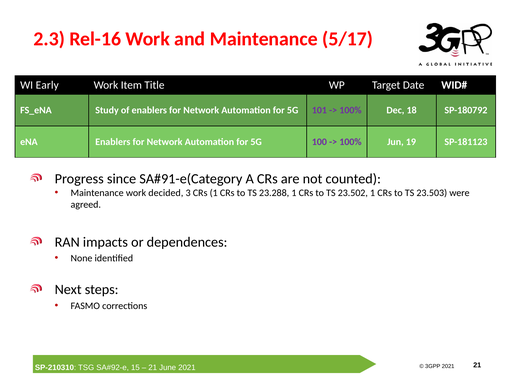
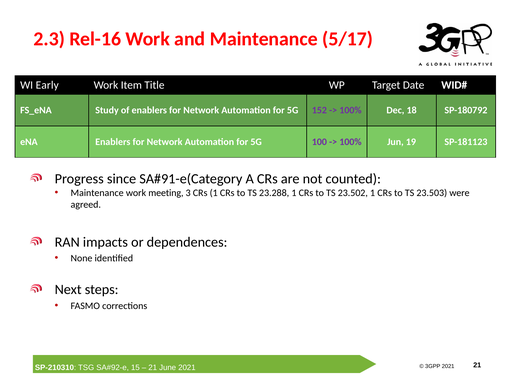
101: 101 -> 152 (319, 110)
decided: decided -> meeting (166, 193)
